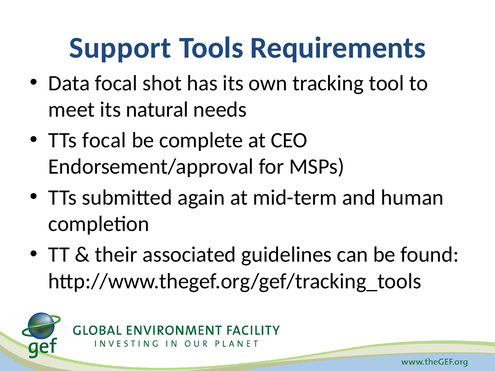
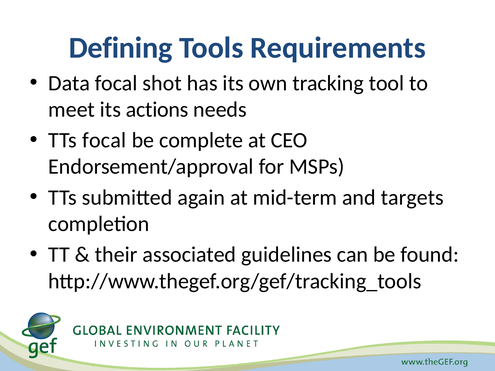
Support: Support -> Defining (121, 48)
natural: natural -> actions (157, 110)
human: human -> targets (412, 198)
